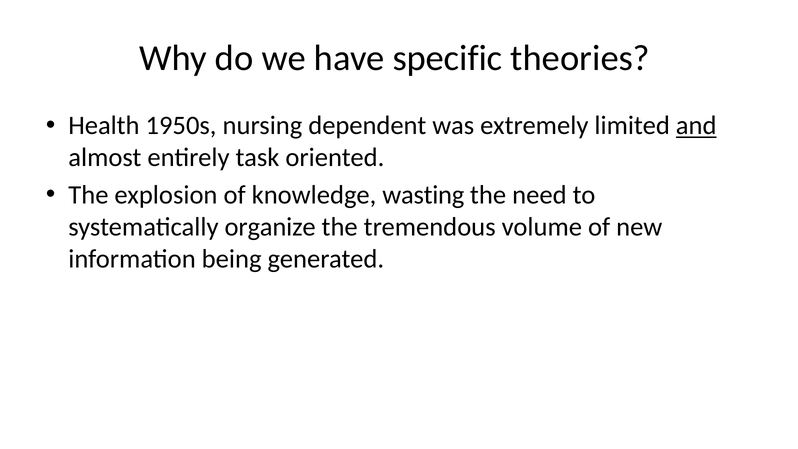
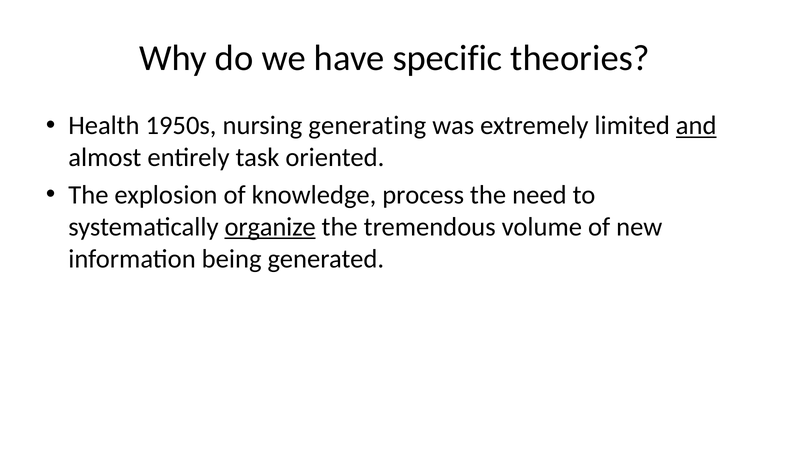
dependent: dependent -> generating (367, 126)
wasting: wasting -> process (423, 195)
organize underline: none -> present (270, 227)
